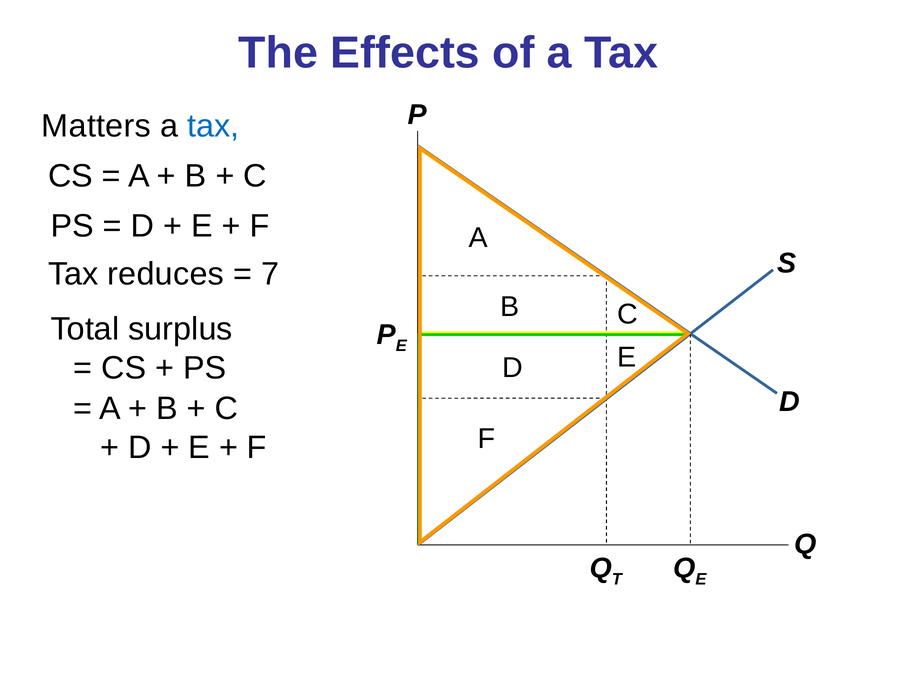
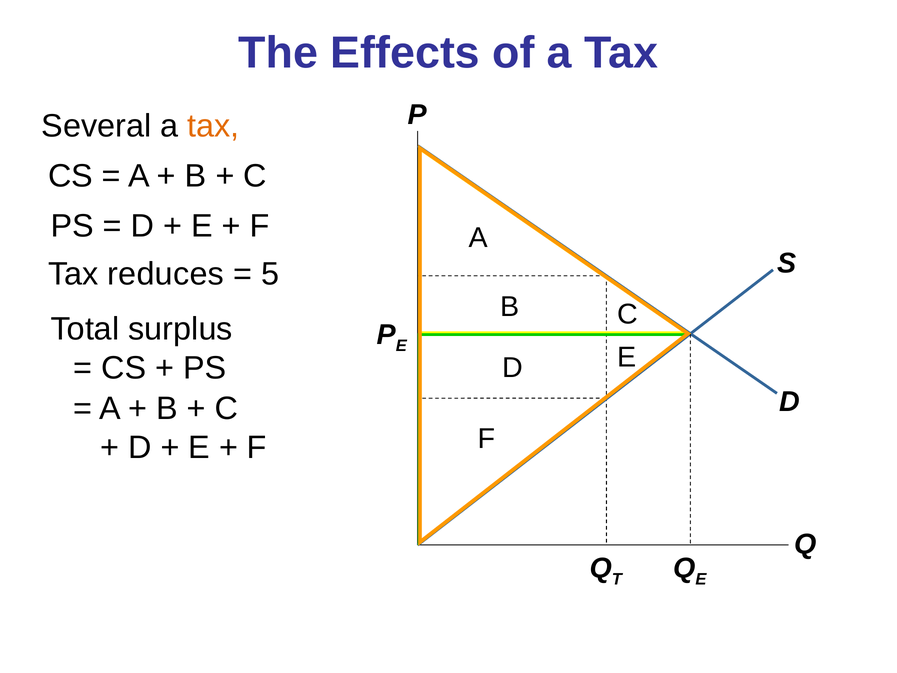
Matters: Matters -> Several (96, 126)
tax colour: blue -> orange (213, 126)
7: 7 -> 5 (270, 274)
